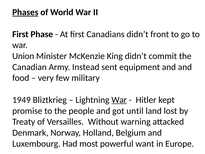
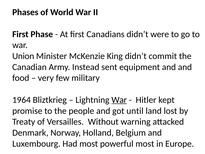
Phases underline: present -> none (25, 12)
front: front -> were (160, 34)
1949: 1949 -> 1964 (21, 100)
powerful want: want -> most (145, 143)
